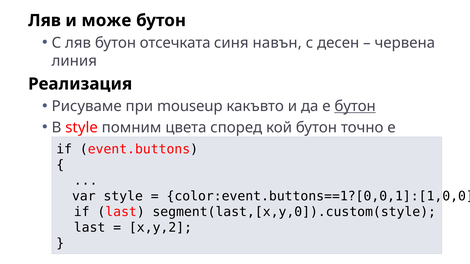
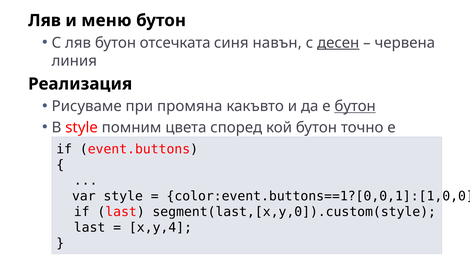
може: може -> меню (106, 21)
десен underline: none -> present (338, 43)
mouseup: mouseup -> промяна (190, 106)
x,y,2: x,y,2 -> x,y,4 (160, 228)
